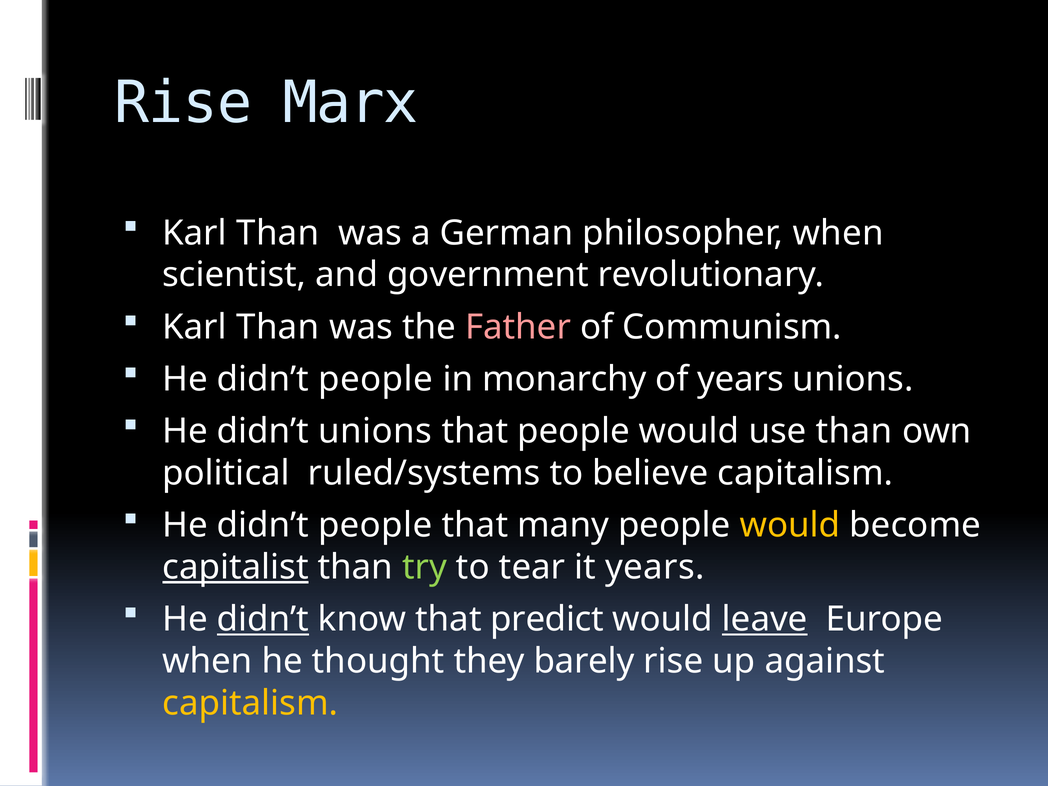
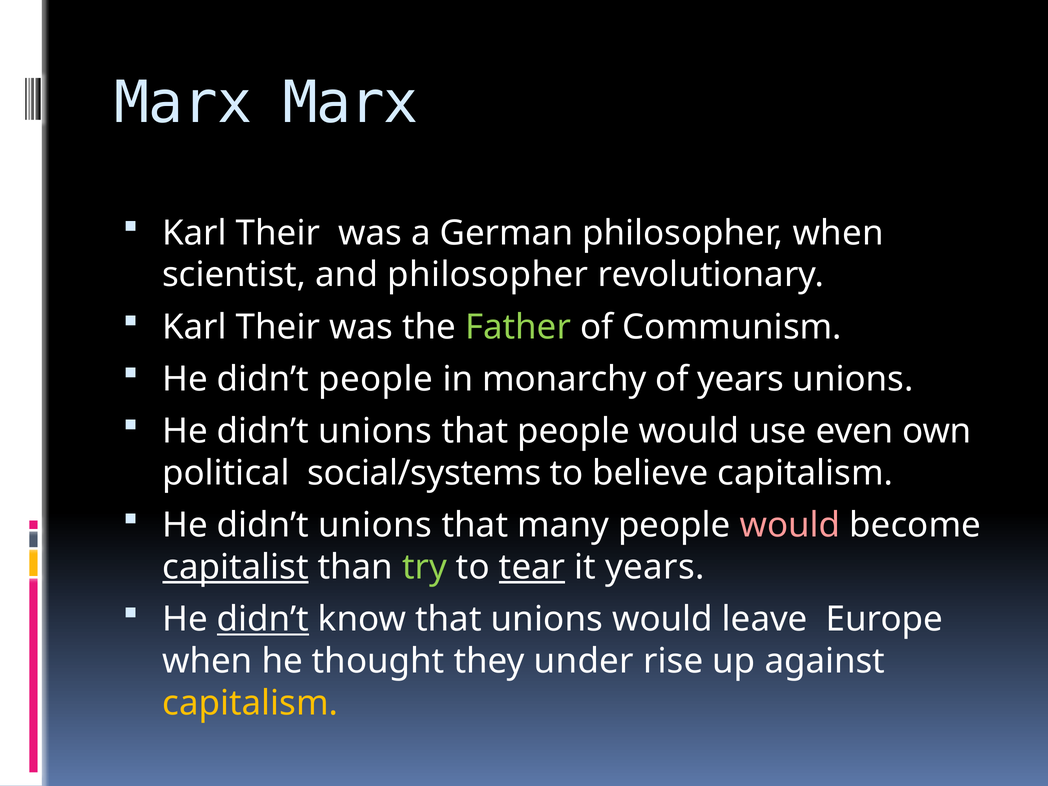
Rise: Rise -> Marx (183, 103)
Than: Than -> Their (278, 233)
and government: government -> philosopher (488, 275)
Than: Than -> Their (278, 327)
Father colour: pink -> light green (518, 327)
use than: than -> even (854, 431)
ruled/systems: ruled/systems -> social/systems (424, 473)
people: people -> unions (375, 525)
would colour: yellow -> pink (790, 525)
tear underline: none -> present (532, 567)
that predict: predict -> unions (547, 619)
leave underline: present -> none (765, 619)
barely: barely -> under (584, 661)
